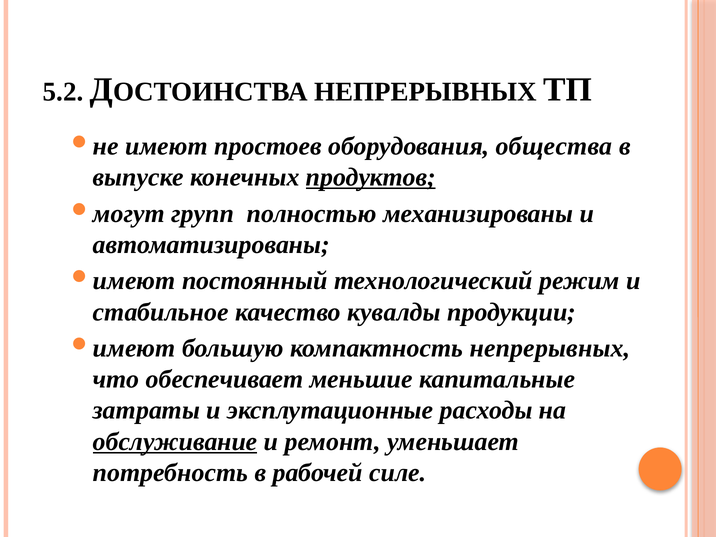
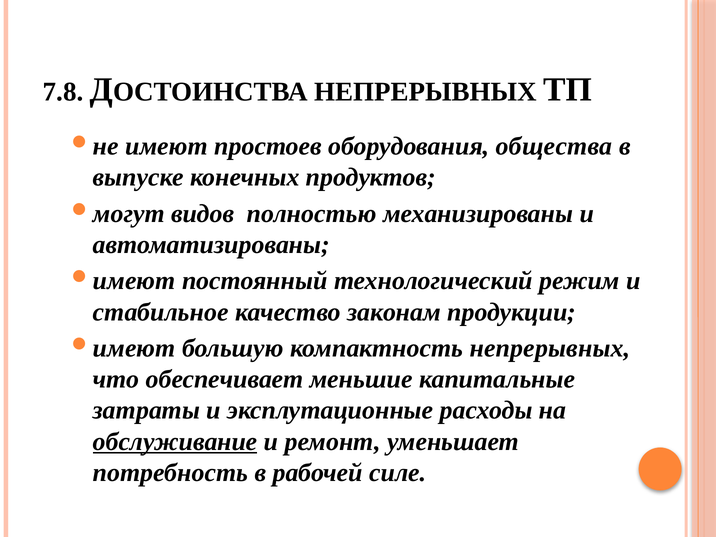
5.2: 5.2 -> 7.8 (63, 92)
продуктов underline: present -> none (371, 177)
групп: групп -> видов (203, 214)
кувалды: кувалды -> законам (394, 312)
